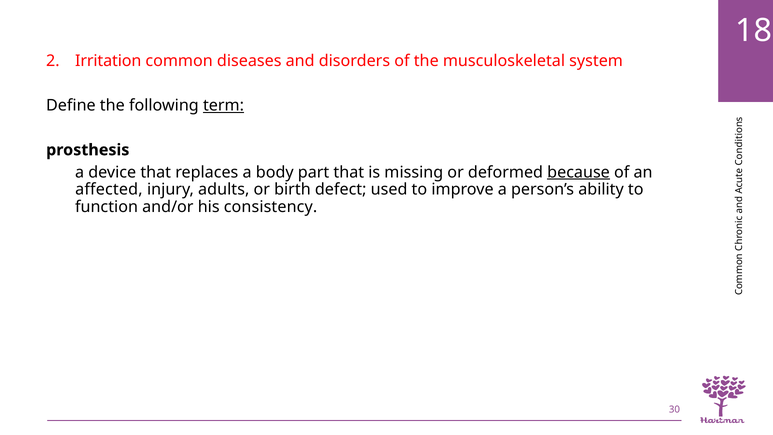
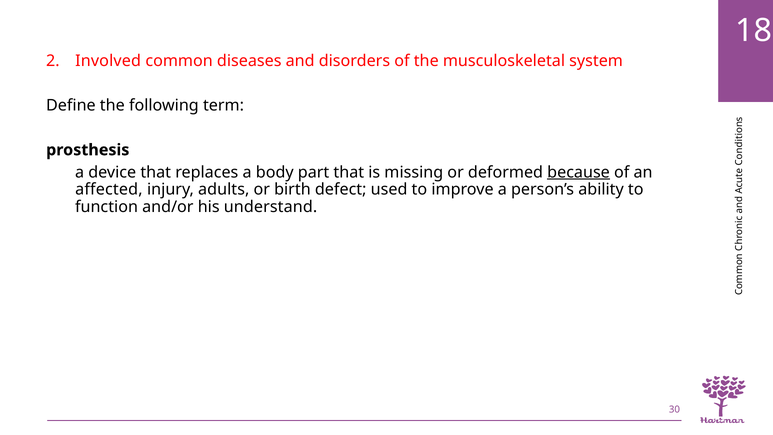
Irritation: Irritation -> Involved (108, 61)
term underline: present -> none (224, 105)
consistency: consistency -> understand (270, 207)
